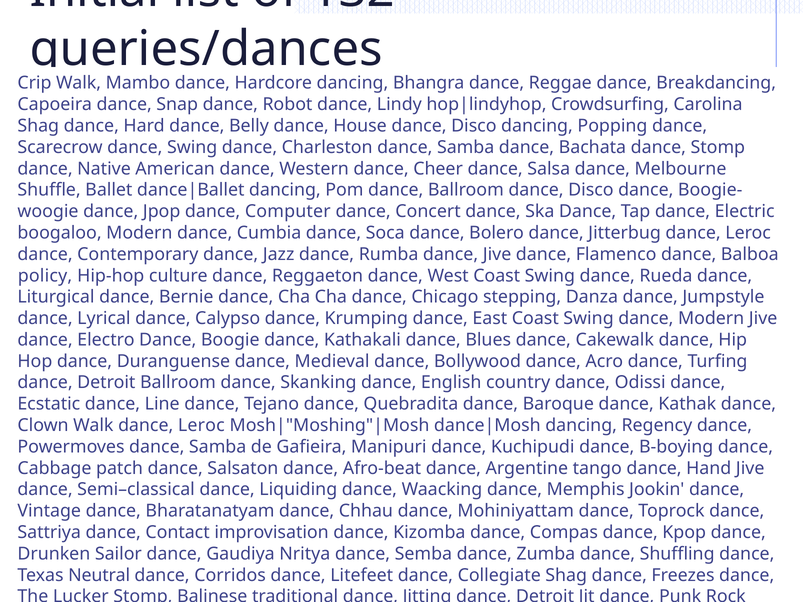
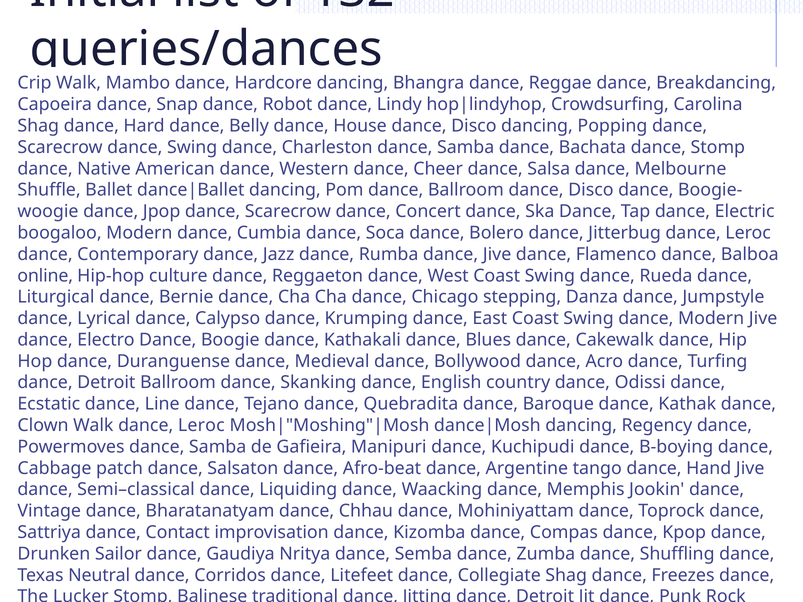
Jpop dance Computer: Computer -> Scarecrow (288, 212)
policy: policy -> online (45, 276)
